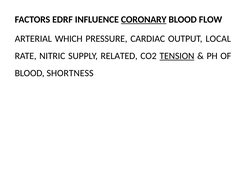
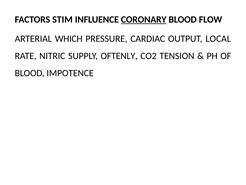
EDRF: EDRF -> STIM (62, 19)
RELATED: RELATED -> OFTENLY (119, 56)
TENSION underline: present -> none (177, 56)
SHORTNESS: SHORTNESS -> IMPOTENCE (70, 73)
